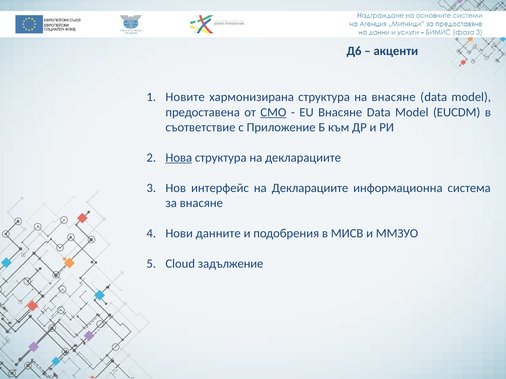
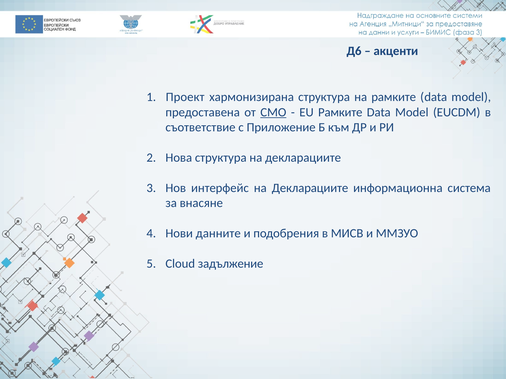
Новите: Новите -> Проект (185, 97)
на внасяне: внасяне -> рамките (394, 97)
EU Внасяне: Внасяне -> Рамките (340, 112)
Нова underline: present -> none (179, 158)
